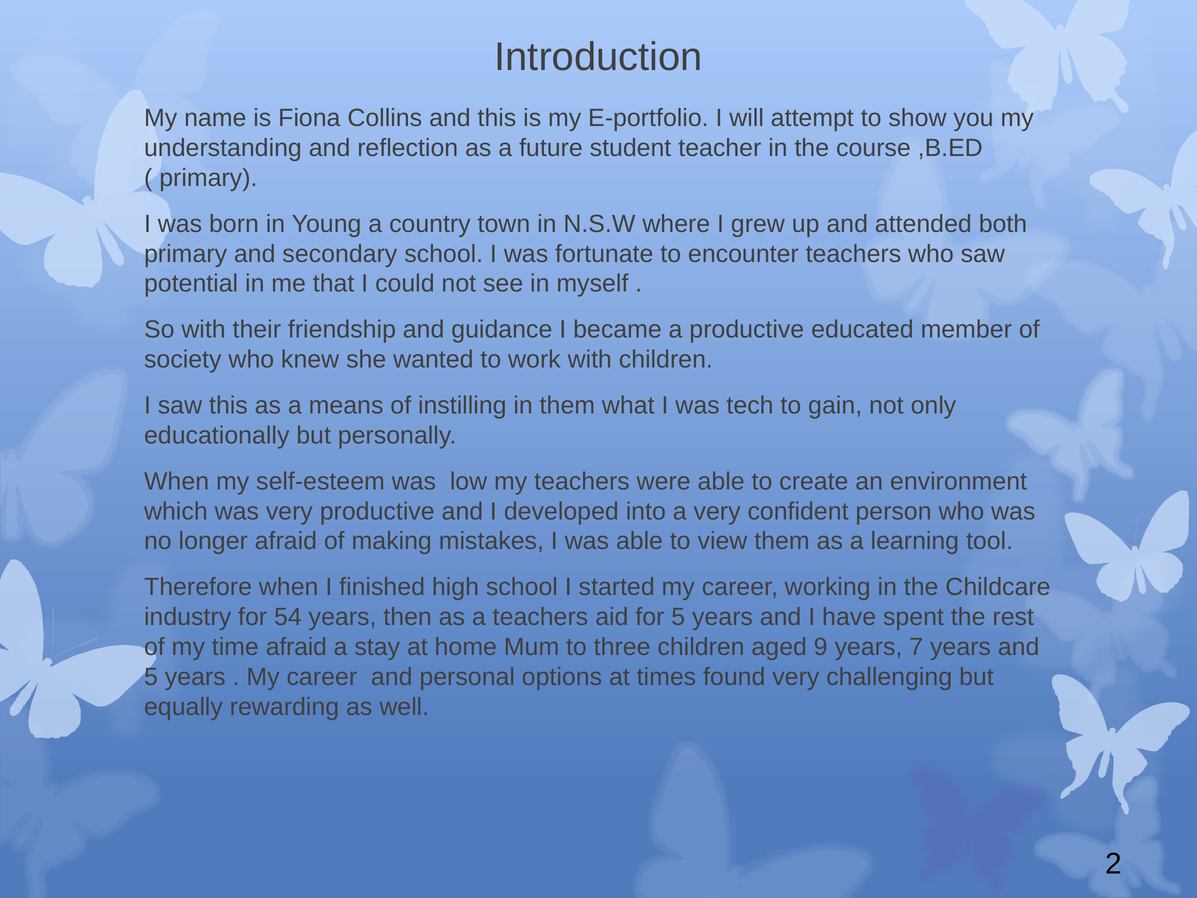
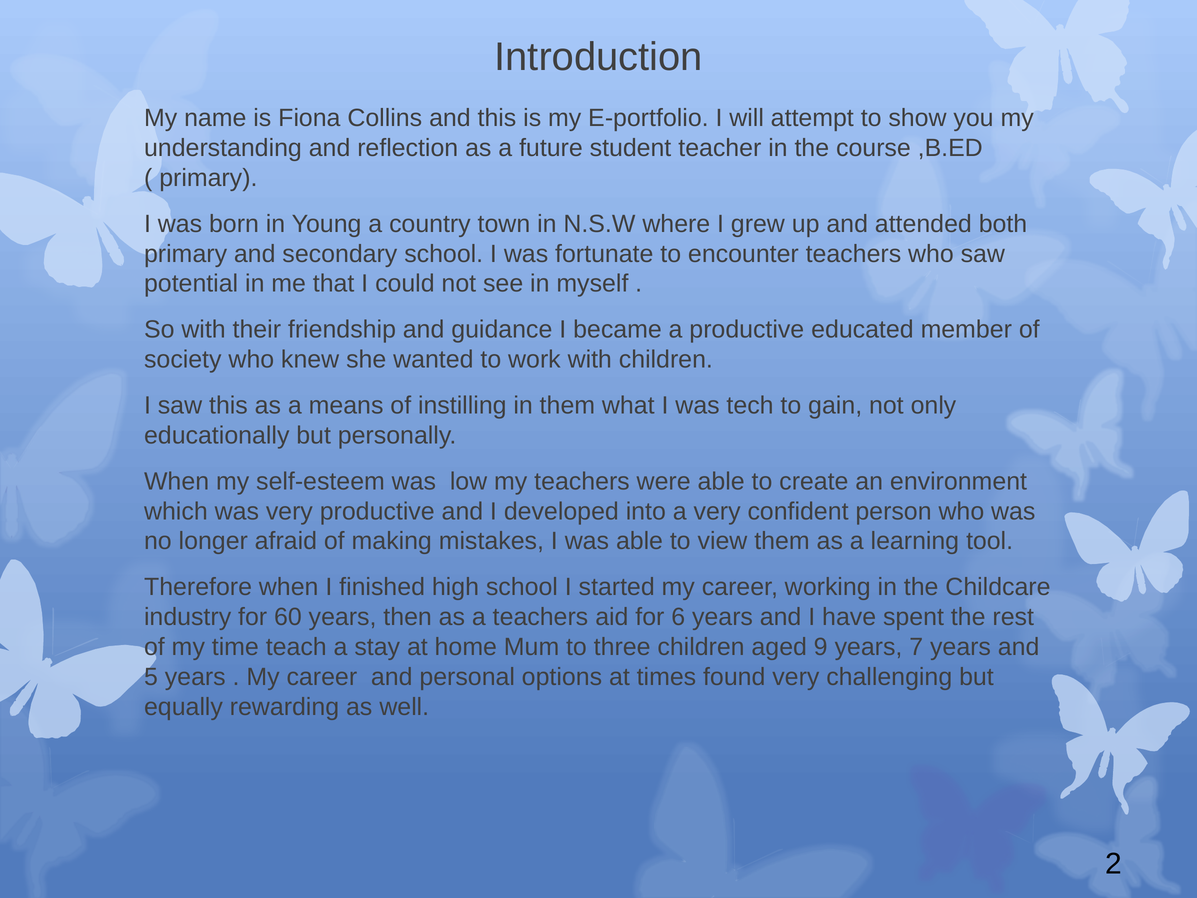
54: 54 -> 60 (288, 617)
for 5: 5 -> 6 (678, 617)
time afraid: afraid -> teach (296, 647)
